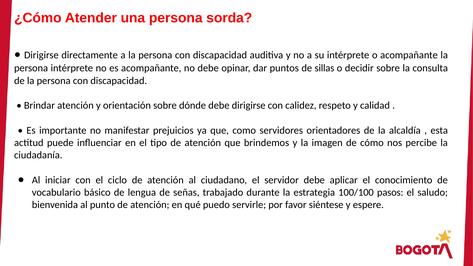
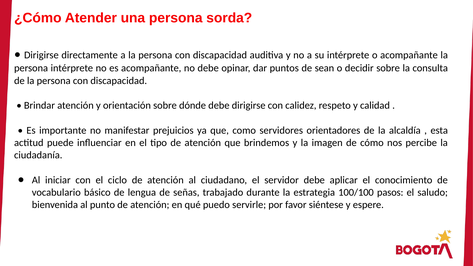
sillas: sillas -> sean (324, 68)
